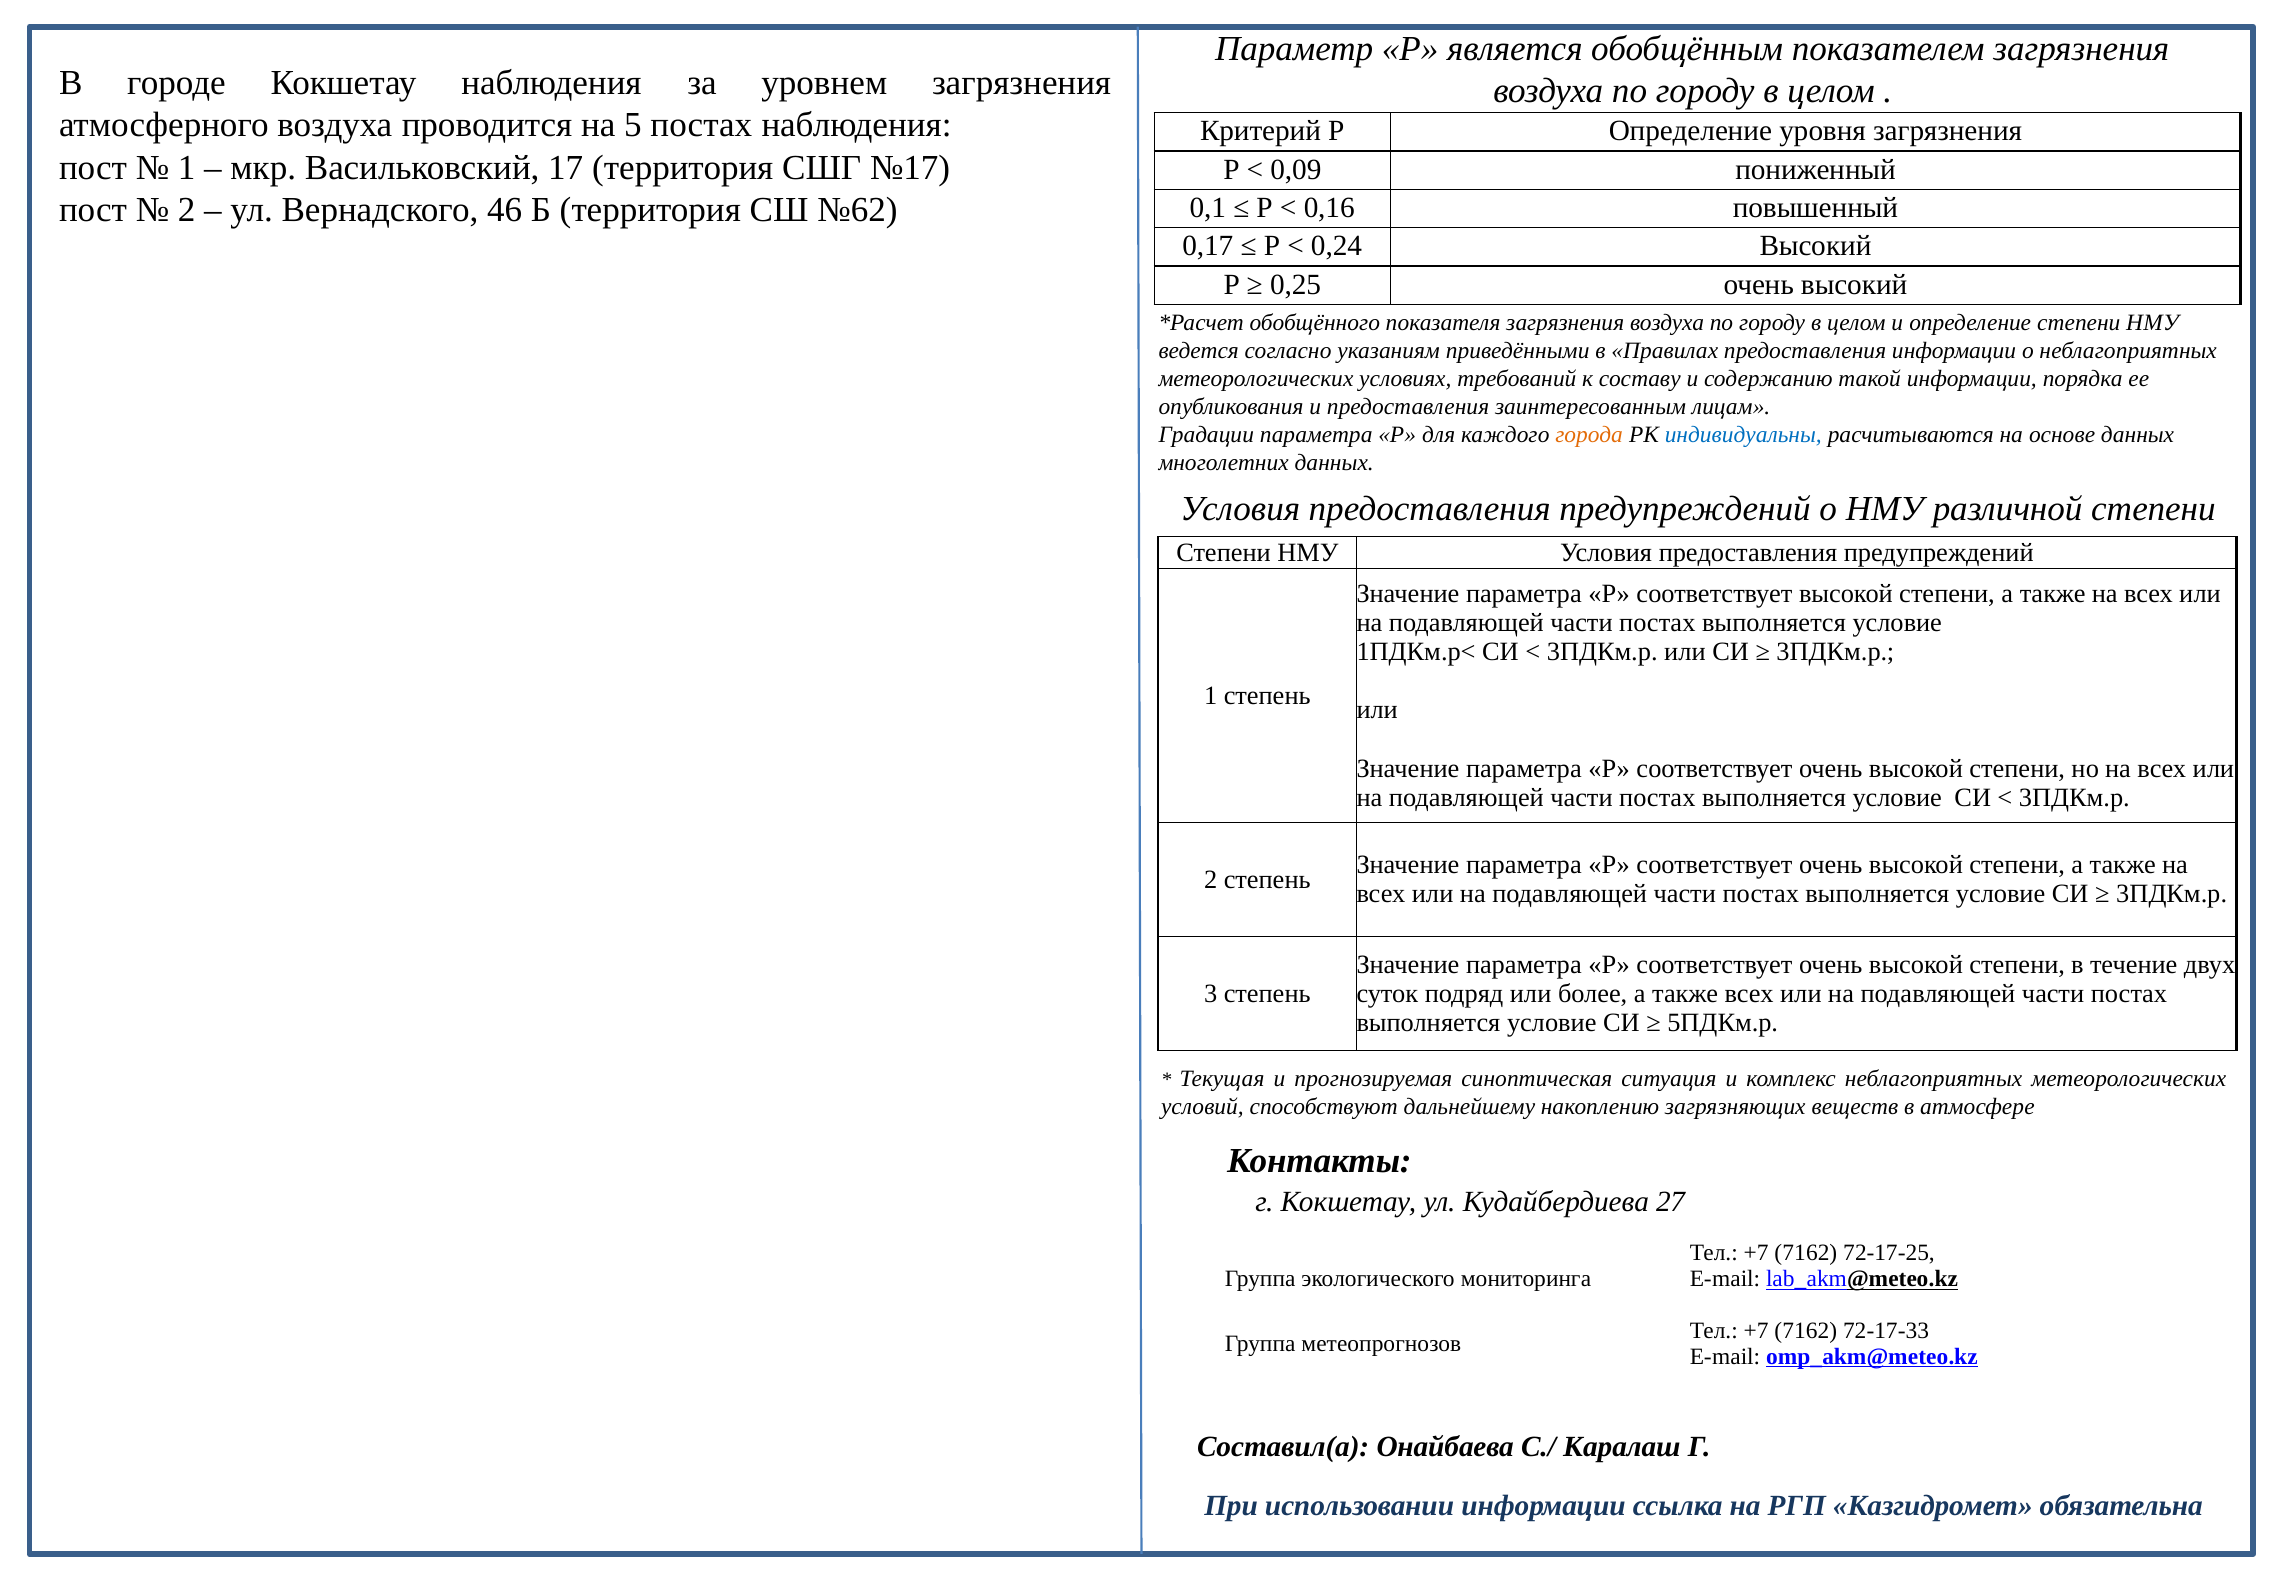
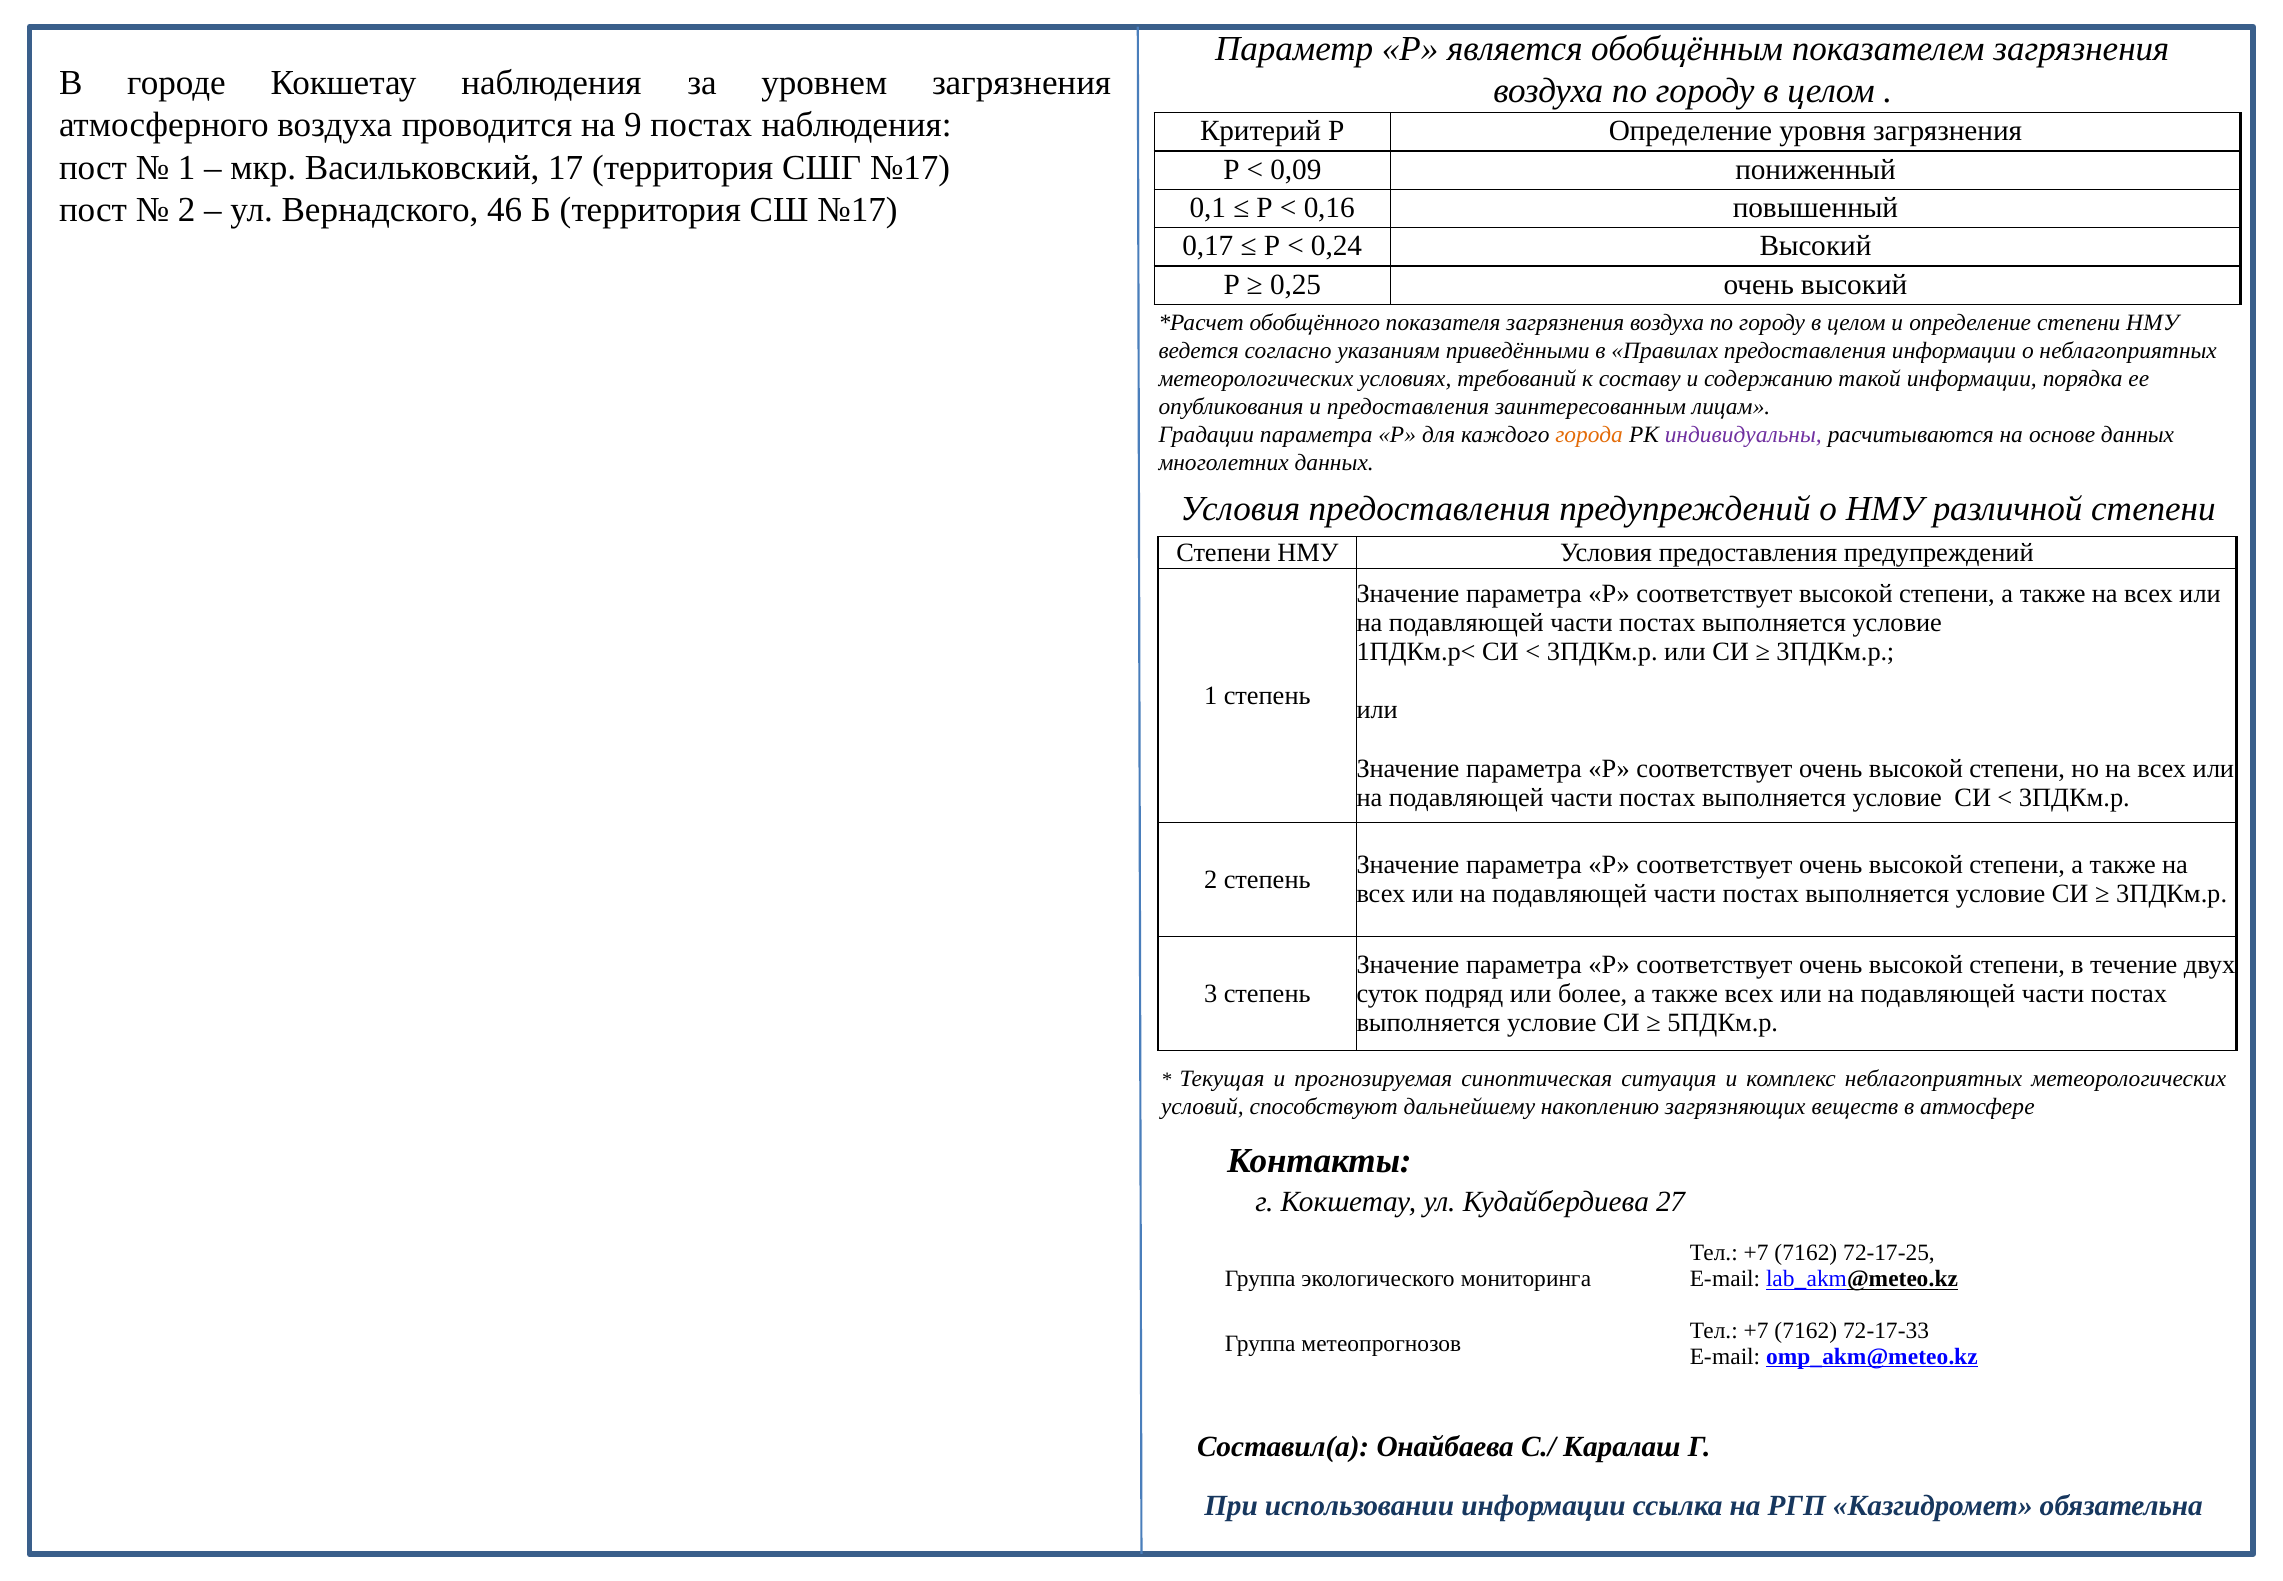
5: 5 -> 9 (633, 125)
СШ №62: №62 -> №17 (857, 210)
индивидуальны colour: blue -> purple (1743, 435)
